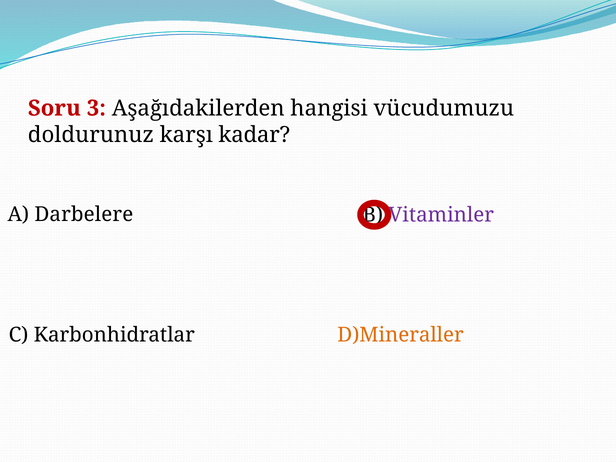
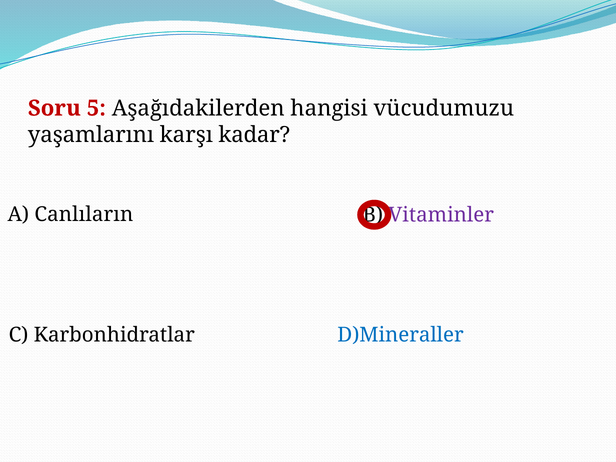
3: 3 -> 5 (96, 108)
doldurunuz: doldurunuz -> yaşamlarını (91, 135)
Darbelere: Darbelere -> Canlıların (84, 215)
D)Mineraller colour: orange -> blue (401, 335)
